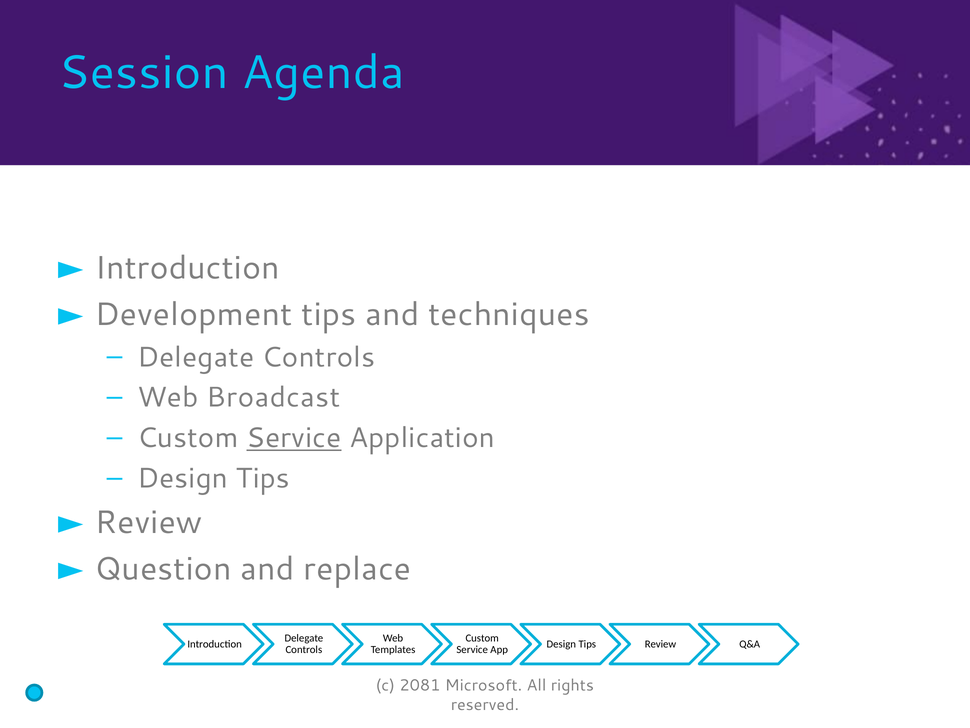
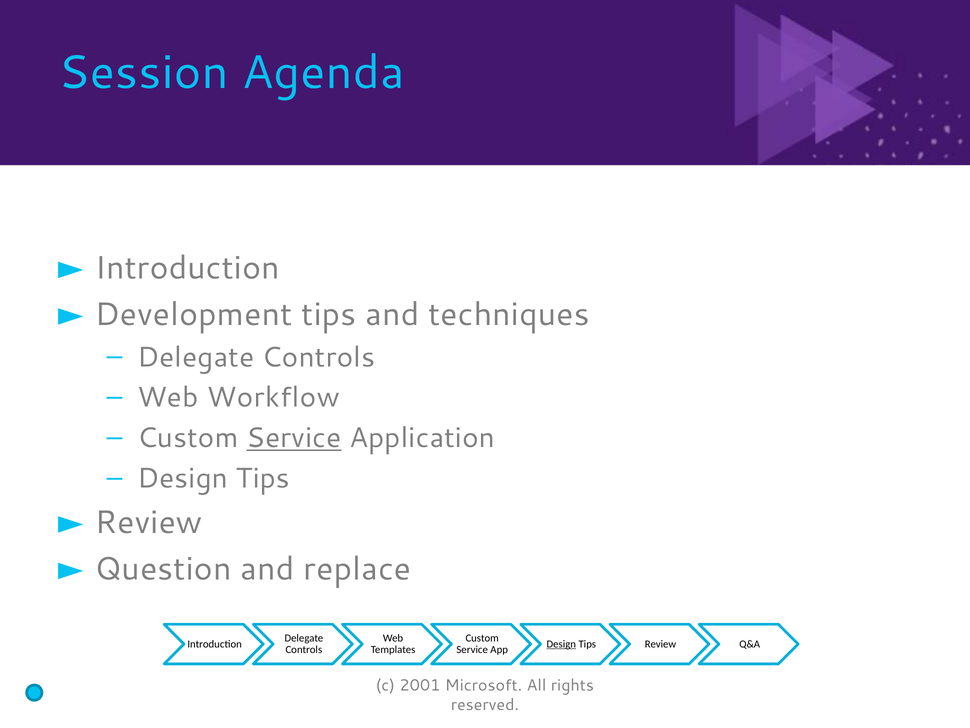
Broadcast: Broadcast -> Workflow (273, 397)
Design underline: none -> present (561, 644)
2081: 2081 -> 2001 (420, 685)
